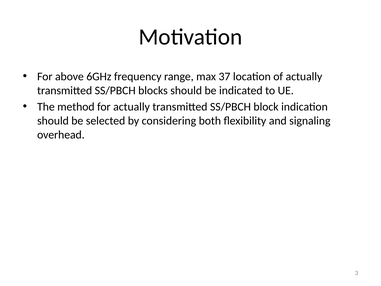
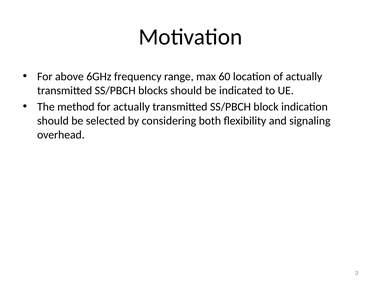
37: 37 -> 60 (224, 76)
